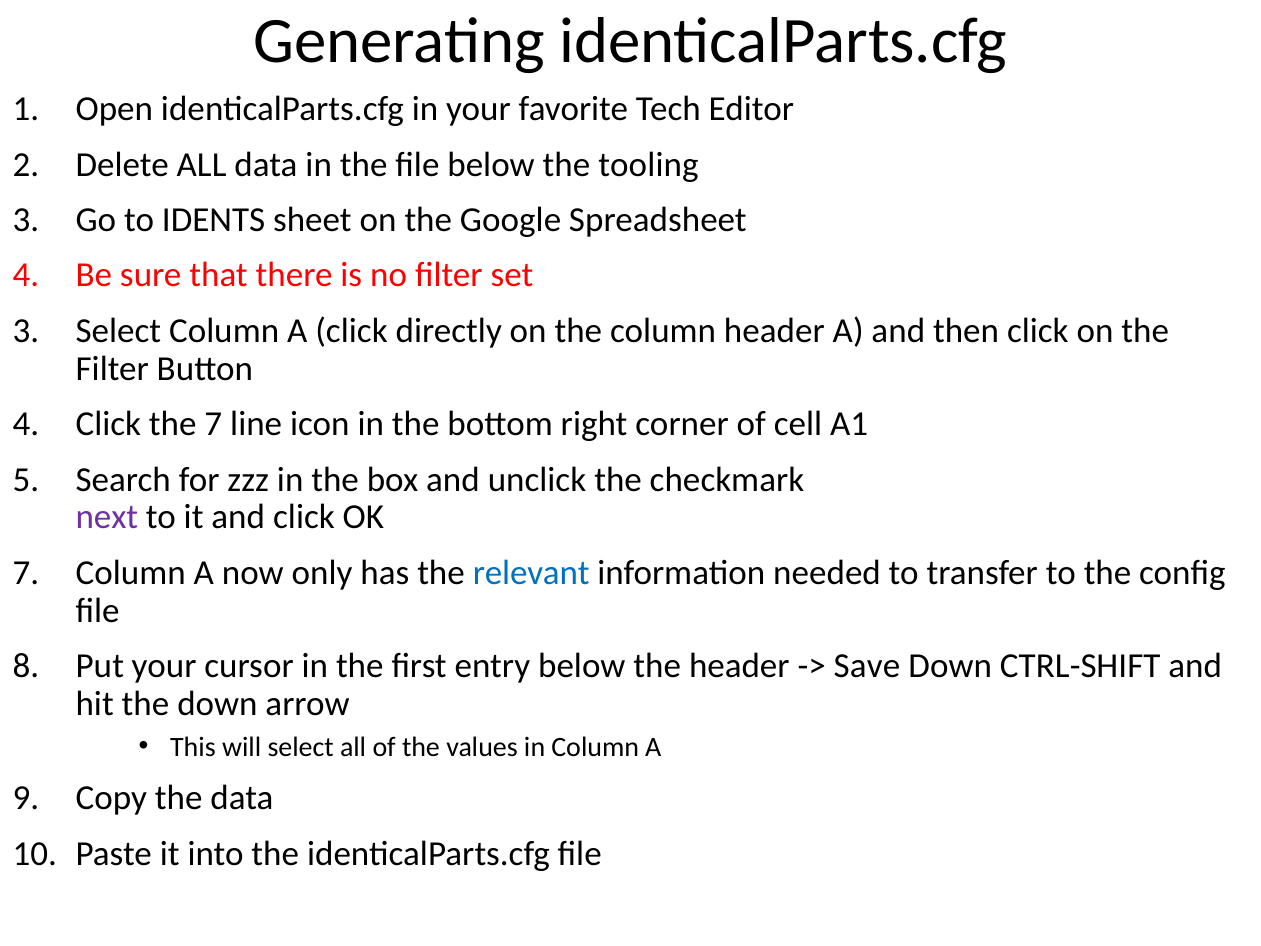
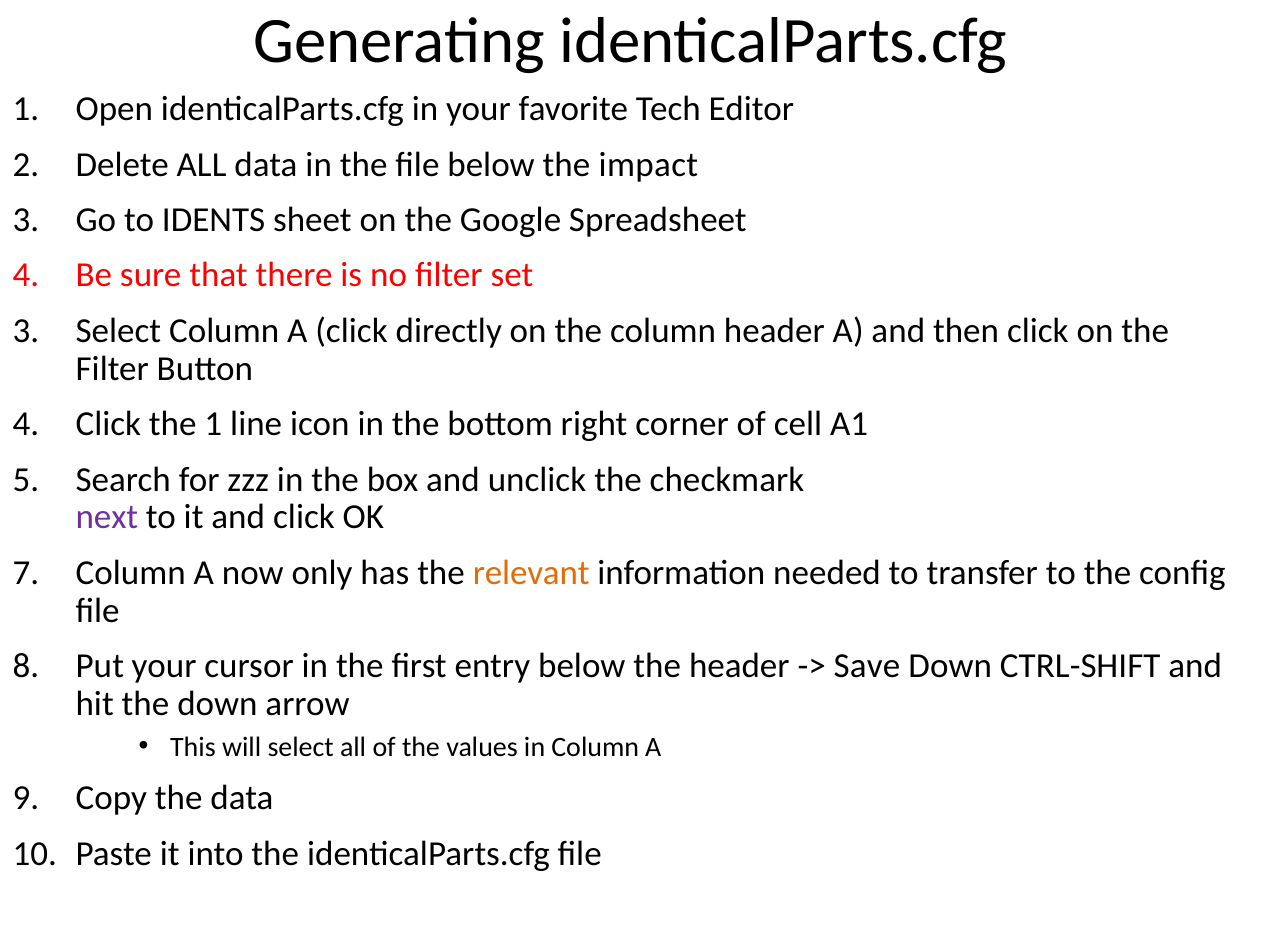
tooling: tooling -> impact (648, 164)
the 7: 7 -> 1 (213, 424)
relevant colour: blue -> orange (531, 573)
